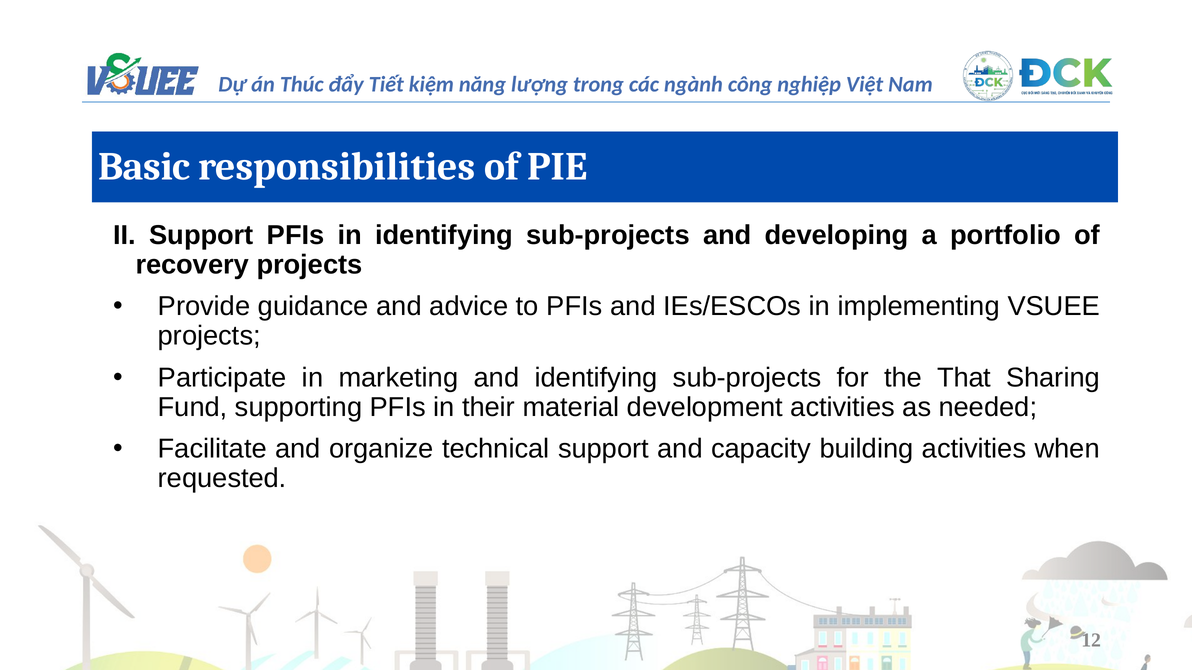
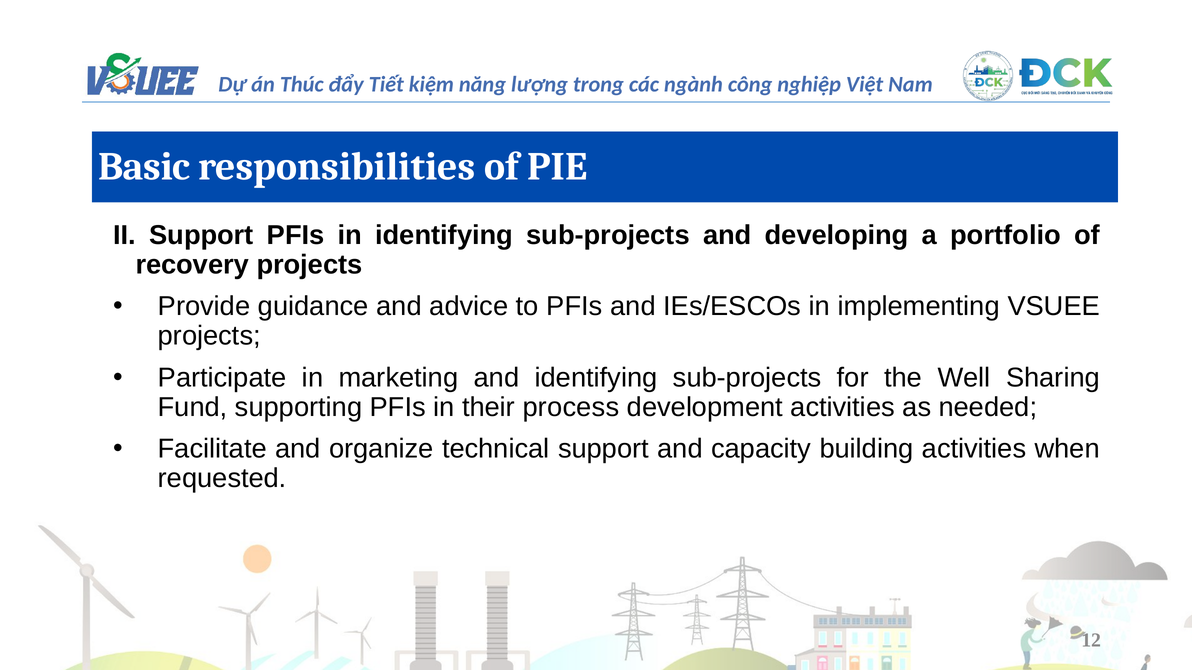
That: That -> Well (964, 378)
material: material -> process (571, 407)
